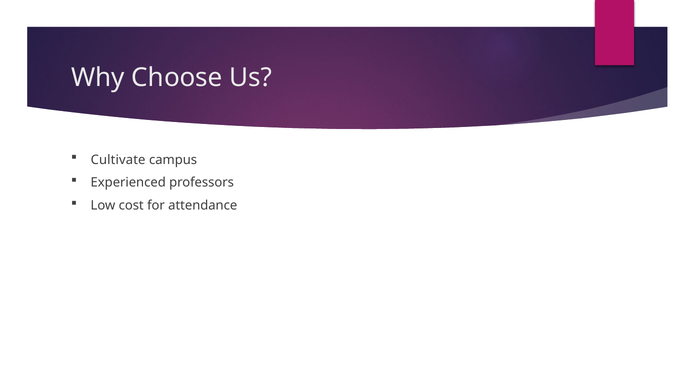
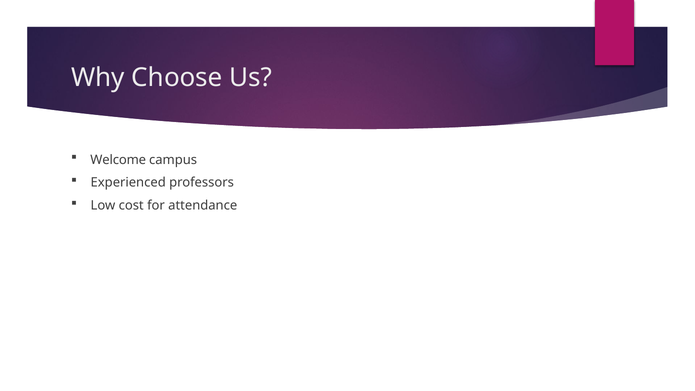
Cultivate: Cultivate -> Welcome (118, 160)
